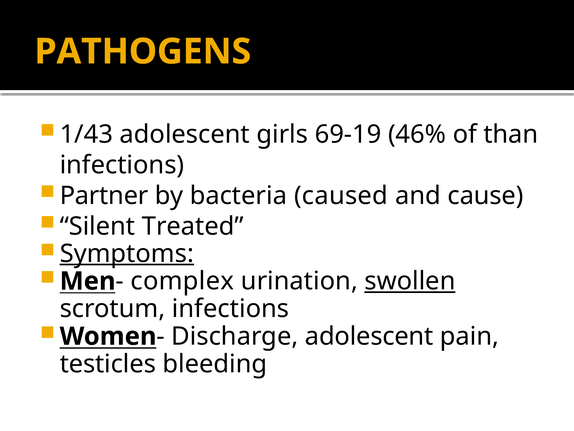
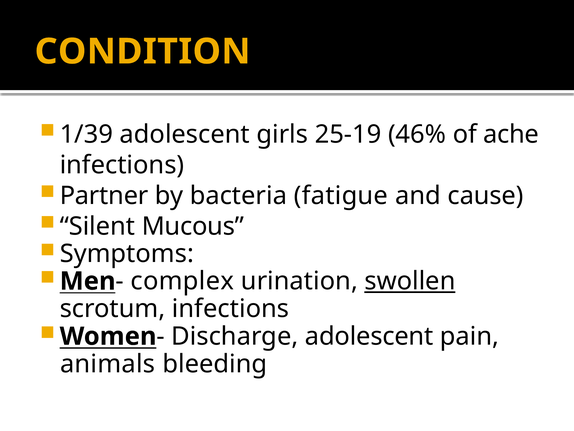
PATHOGENS: PATHOGENS -> CONDITION (143, 52)
1/43: 1/43 -> 1/39 (86, 134)
69-19: 69-19 -> 25-19 (348, 134)
than: than -> ache (511, 134)
caused: caused -> fatigue (341, 196)
Treated: Treated -> Mucous (193, 226)
Symptoms underline: present -> none (127, 253)
testicles: testicles -> animals (108, 364)
